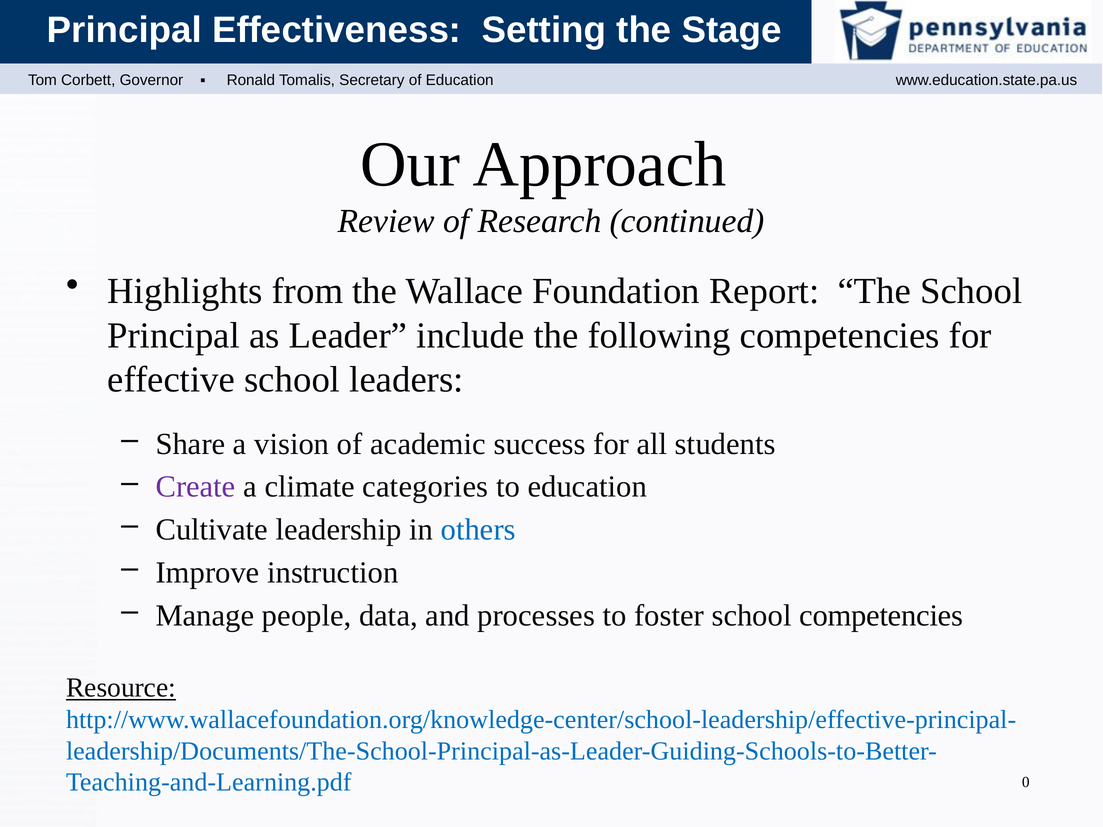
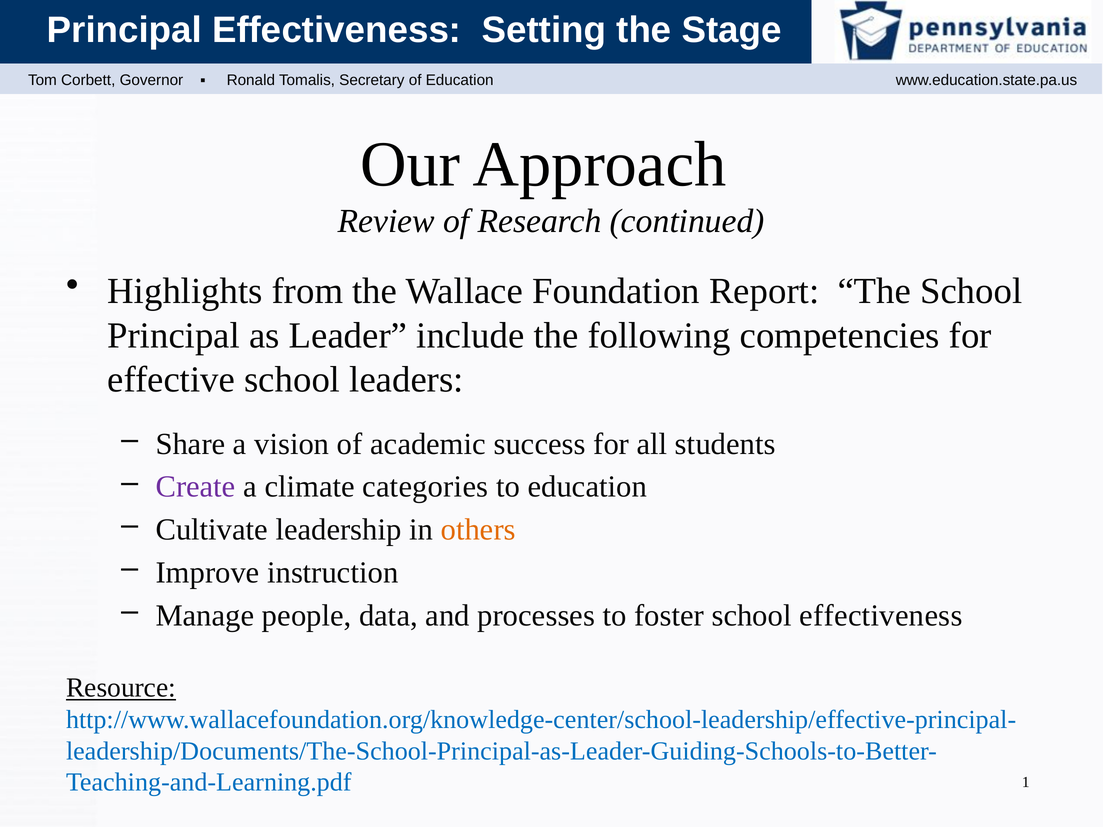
others colour: blue -> orange (478, 530)
school competencies: competencies -> effectiveness (881, 616)
0: 0 -> 1 (1026, 782)
